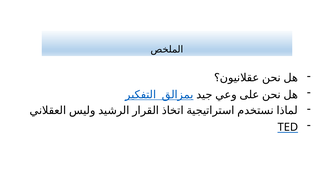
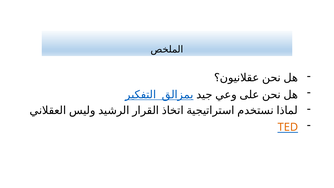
TED colour: black -> orange (288, 127)
